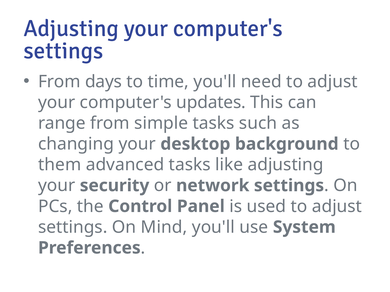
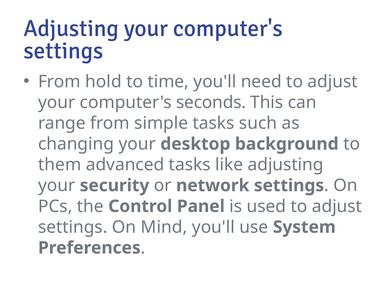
days: days -> hold (103, 82)
updates: updates -> seconds (211, 103)
